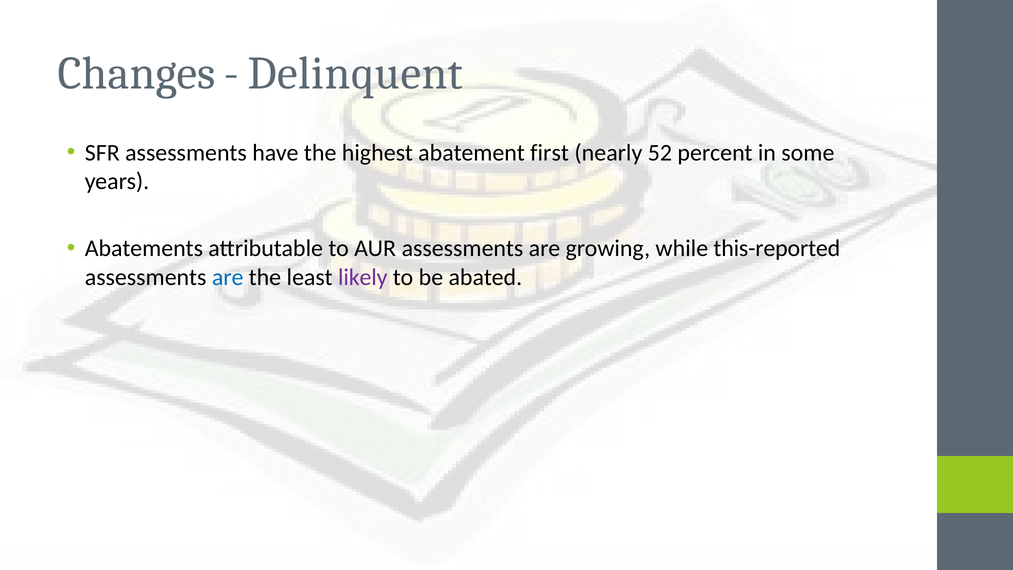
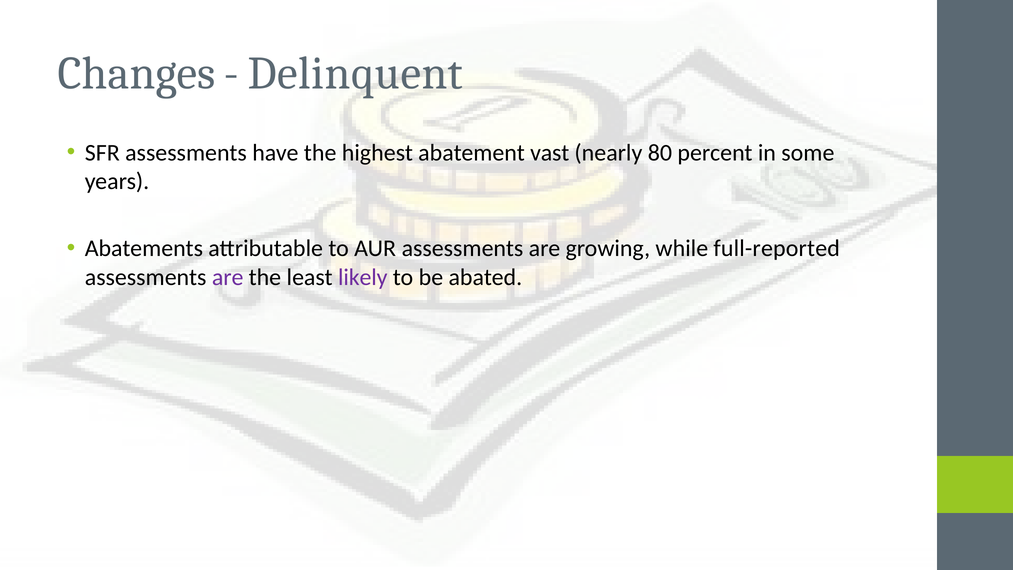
first: first -> vast (550, 153)
52: 52 -> 80 (660, 153)
this-reported: this-reported -> full-reported (777, 248)
are colour: blue -> purple (228, 277)
